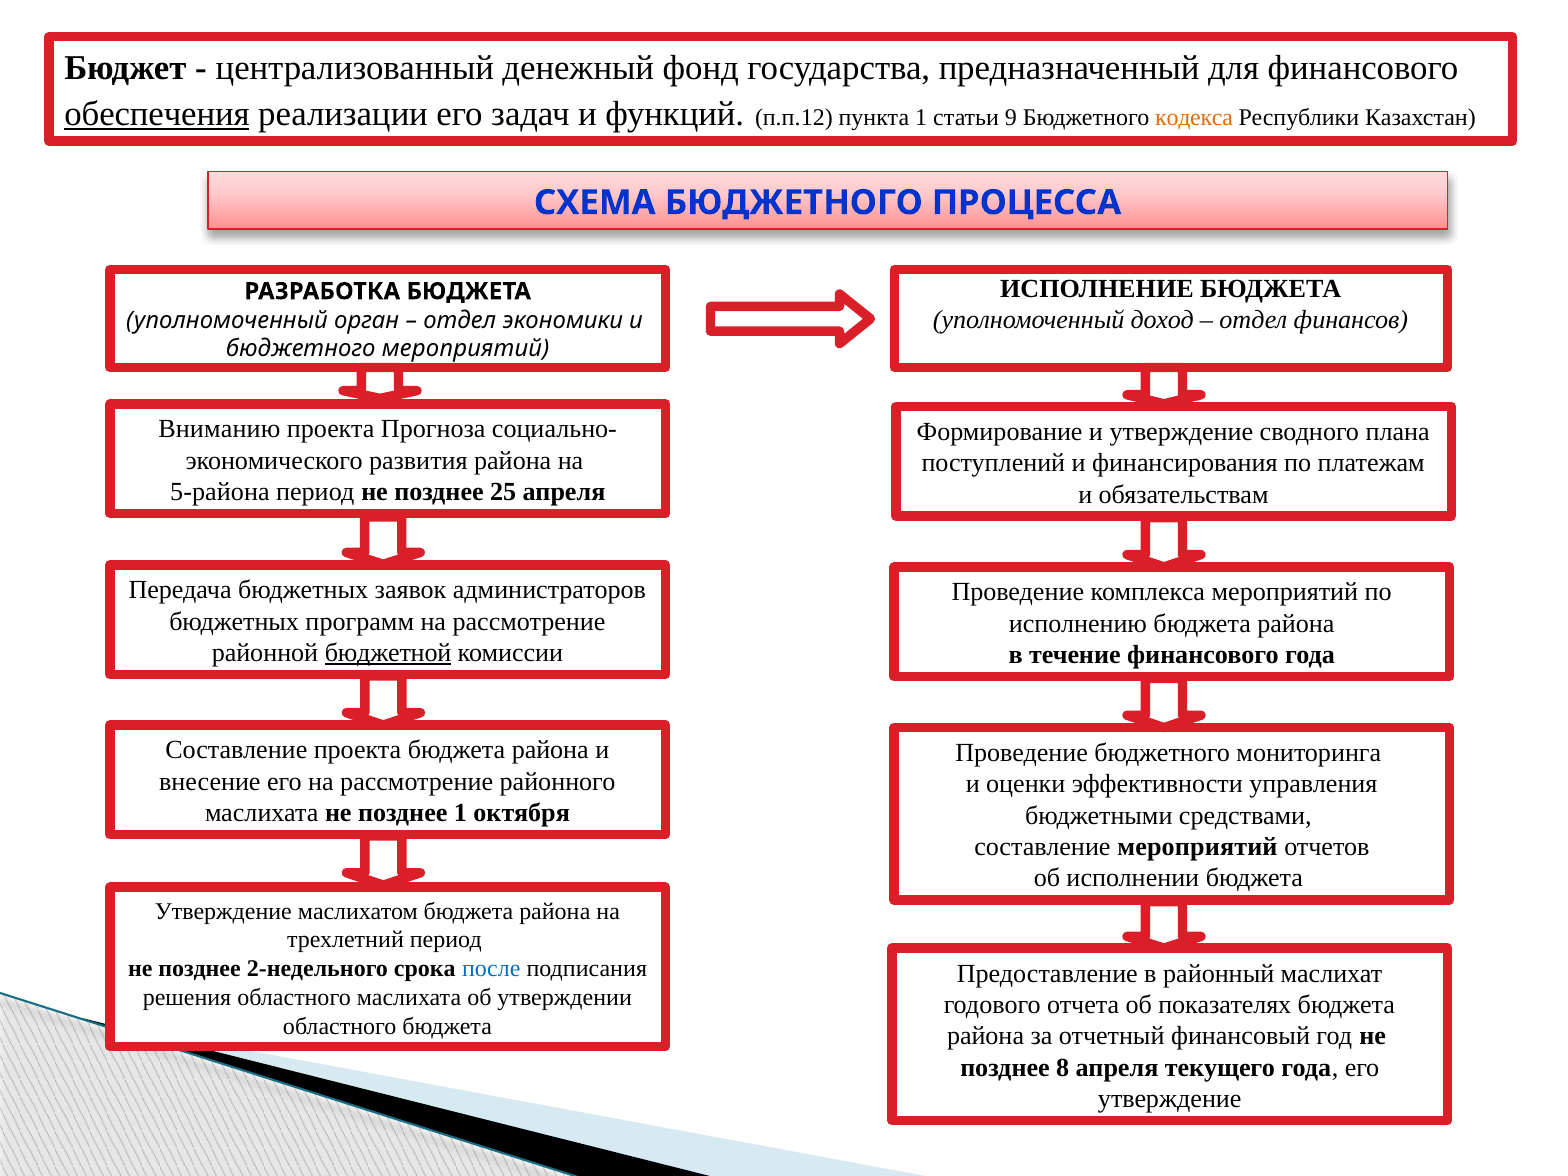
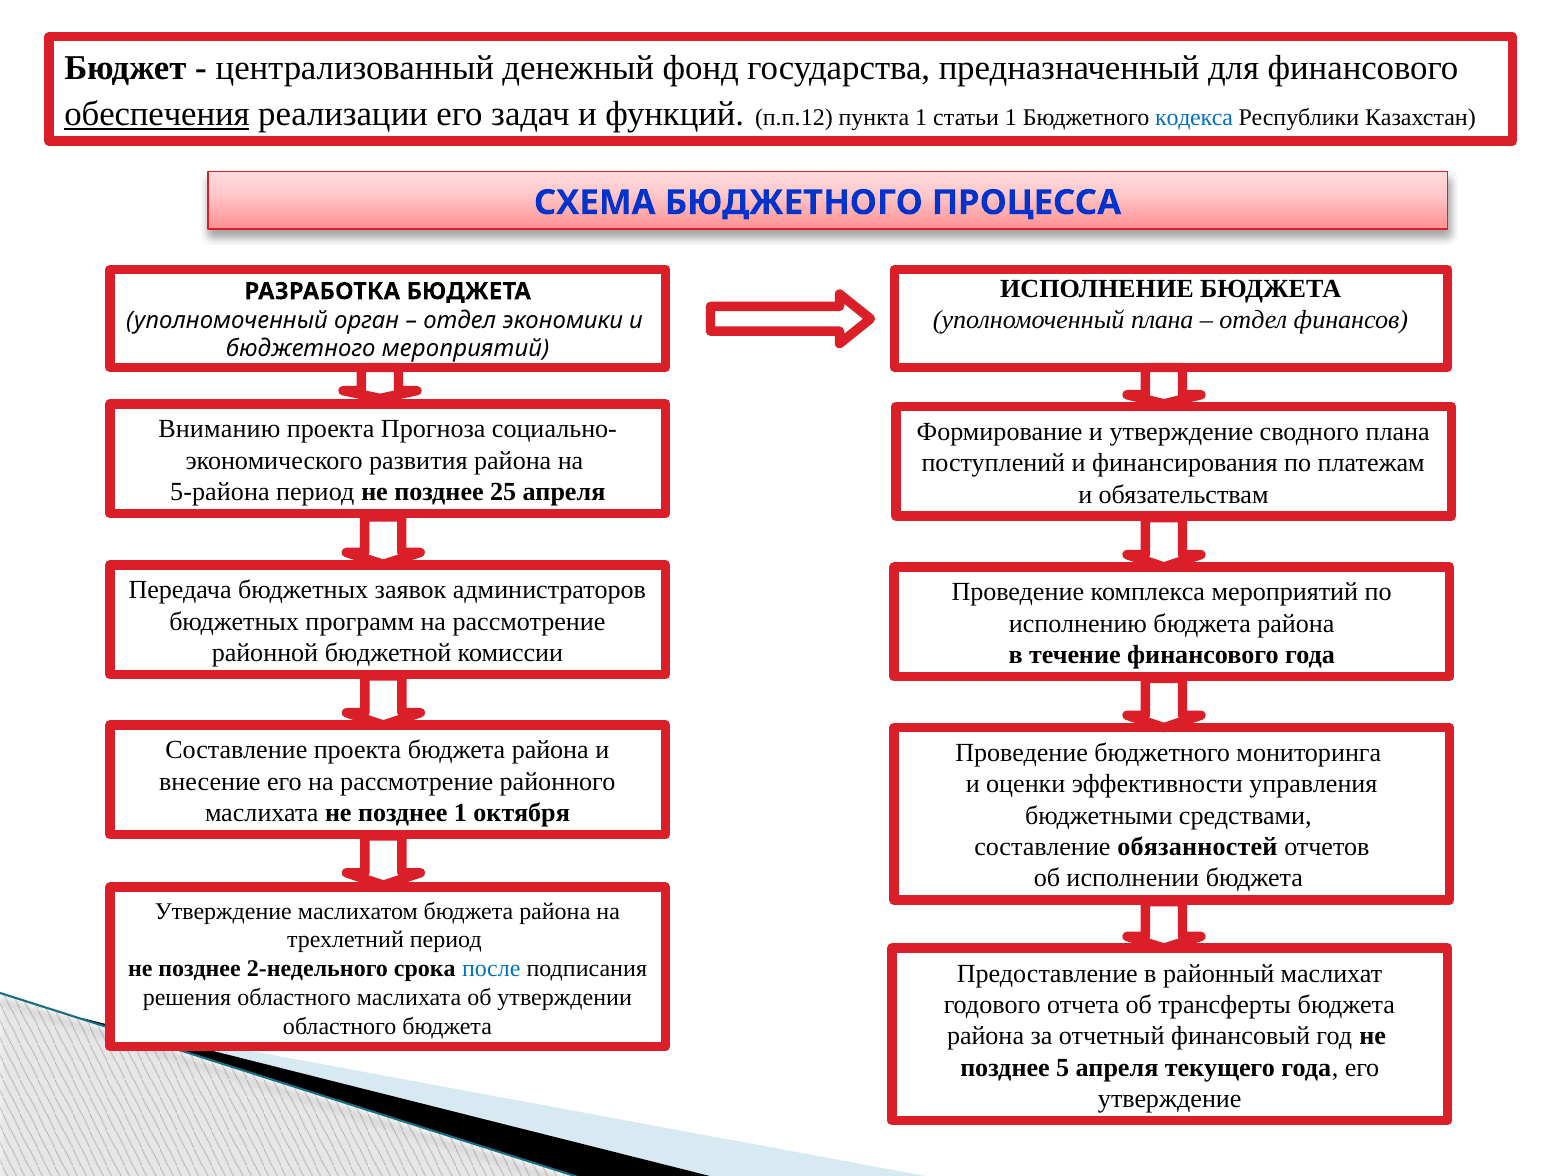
статьи 9: 9 -> 1 (1011, 118)
кодекса colour: orange -> blue (1194, 118)
уполномоченный доход: доход -> плана (1162, 320)
бюджетной underline: present -> none (388, 653)
составление мероприятий: мероприятий -> обязанностей (1197, 847)
показателях: показателях -> трансферты (1225, 1005)
8: 8 -> 5 (1063, 1067)
